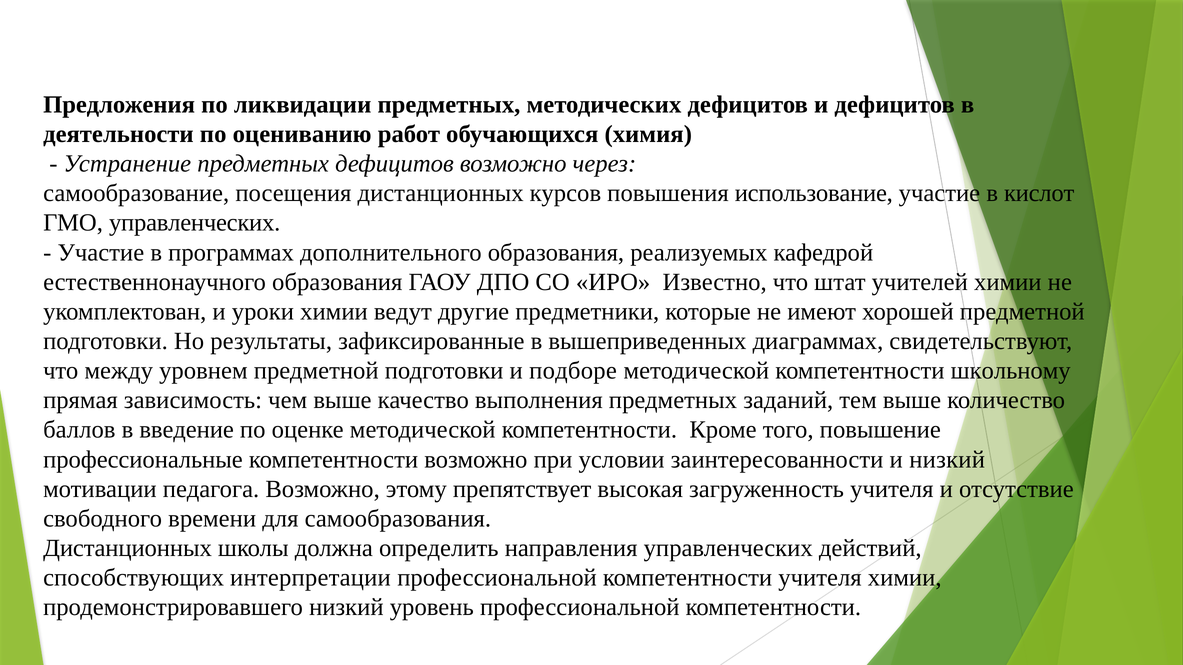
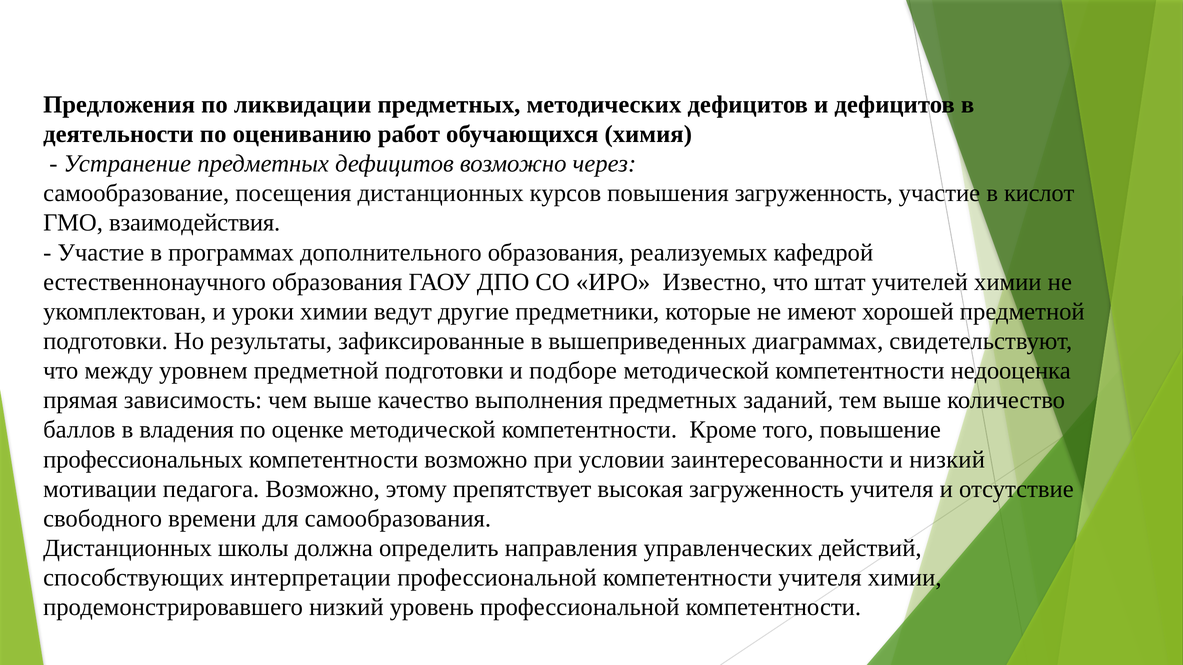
повышения использование: использование -> загруженность (814, 193)
ГМО управленческих: управленческих -> взаимодействия (195, 223)
школьному: школьному -> недооценка (1011, 371)
введение: введение -> владения (187, 430)
профессиональные: профессиональные -> профессиональных (143, 460)
